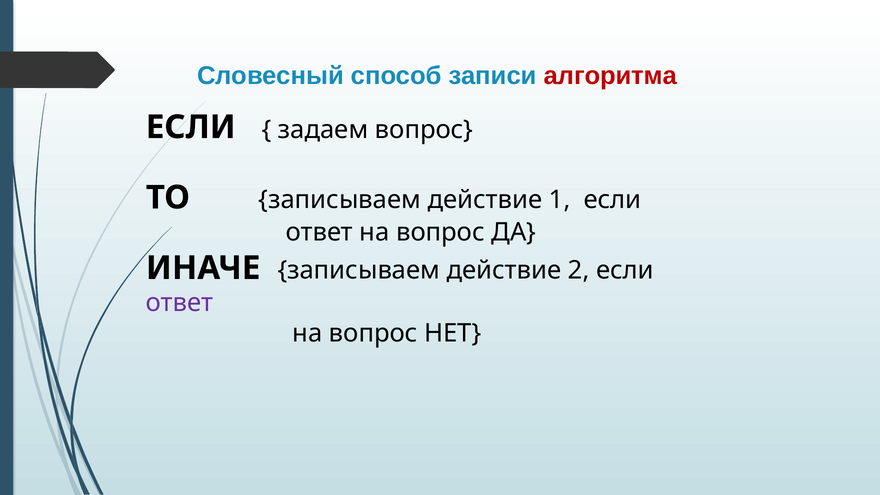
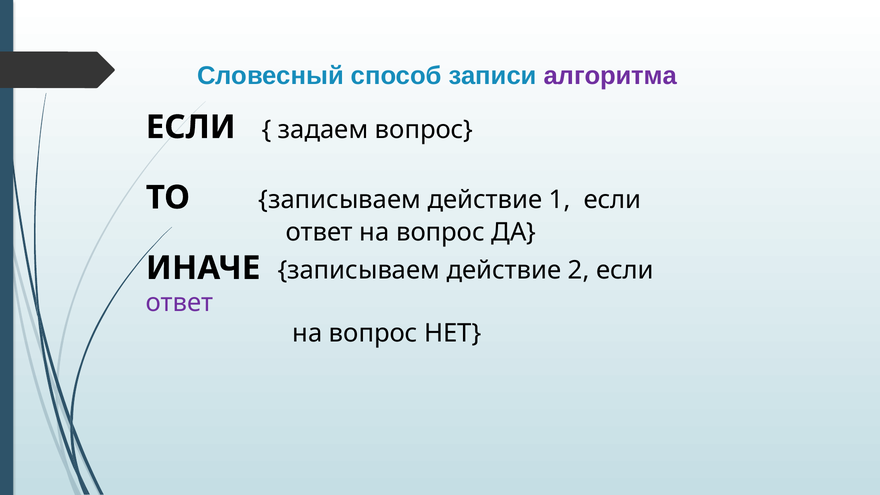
алгоритма colour: red -> purple (610, 76)
